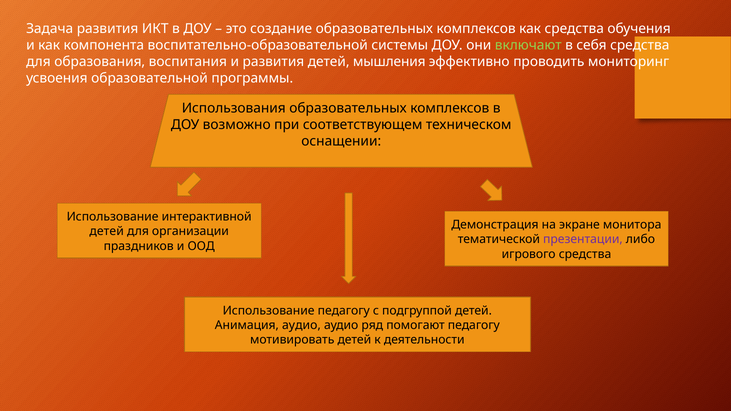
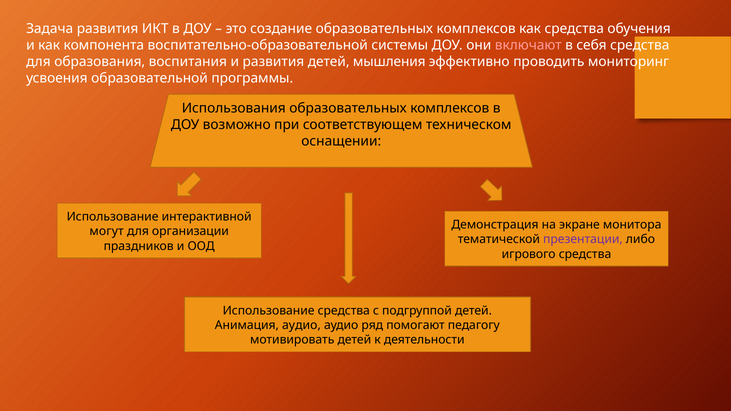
включают colour: light green -> pink (528, 45)
детей: детей -> могут (107, 232)
Использование педагогу: педагогу -> средства (344, 311)
